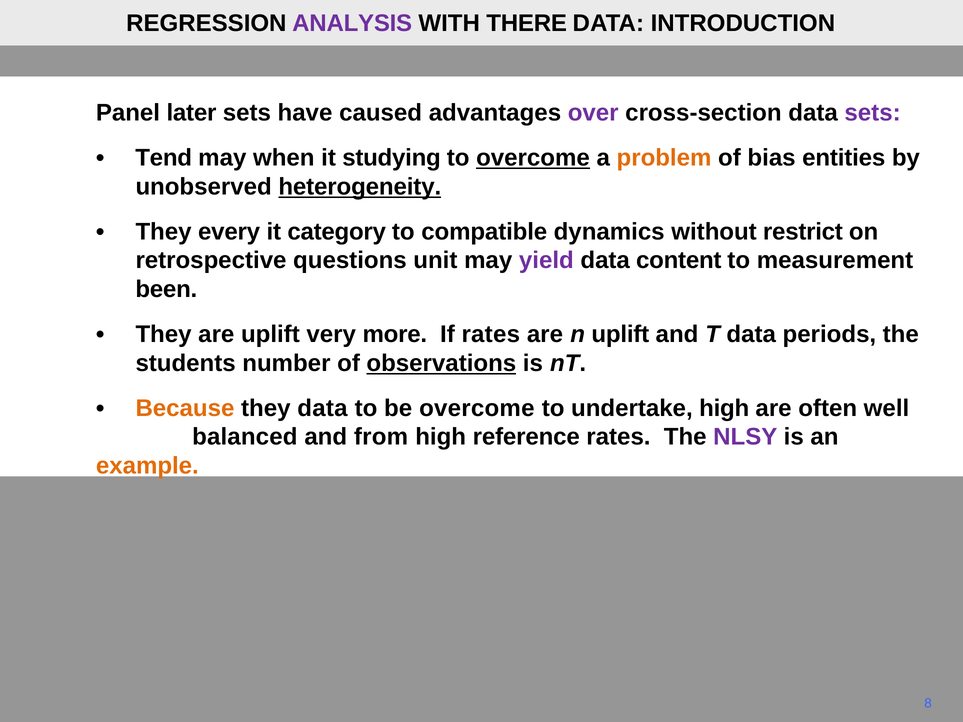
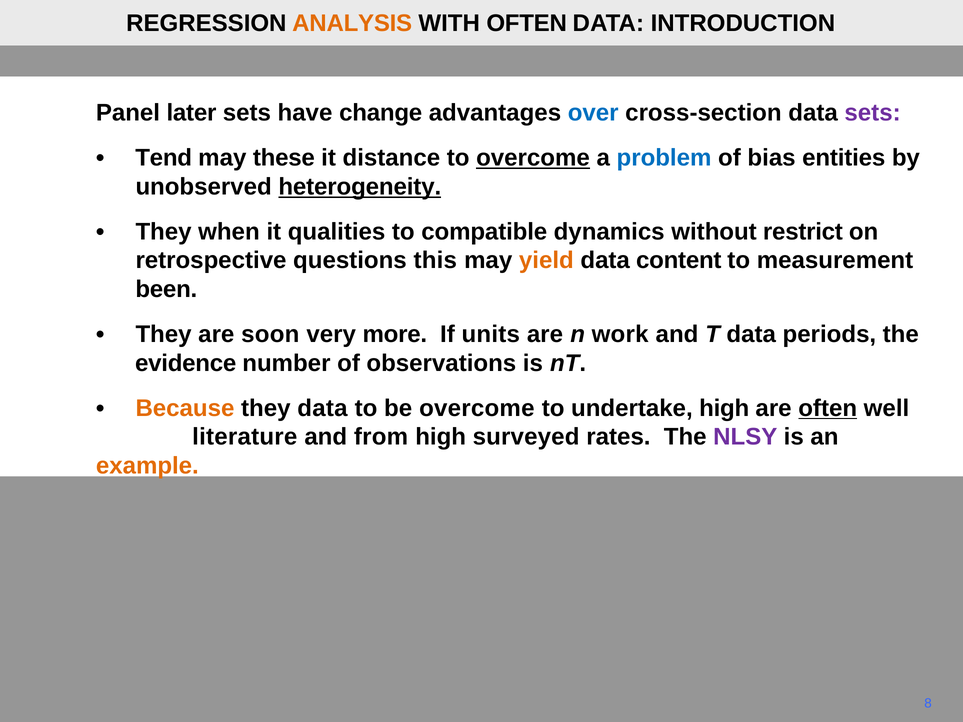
ANALYSIS colour: purple -> orange (352, 23)
WITH THERE: THERE -> OFTEN (527, 23)
caused: caused -> change (381, 113)
over colour: purple -> blue (593, 113)
when: when -> these (284, 158)
studying: studying -> distance (391, 158)
problem colour: orange -> blue (664, 158)
every: every -> when (229, 232)
category: category -> qualities (337, 232)
unit: unit -> this (435, 261)
yield colour: purple -> orange (546, 261)
are uplift: uplift -> soon (270, 334)
If rates: rates -> units (491, 334)
n uplift: uplift -> work (620, 334)
students: students -> evidence (186, 363)
observations underline: present -> none (441, 363)
often underline: none -> present (828, 408)
balanced: balanced -> literature (245, 437)
reference: reference -> surveyed (526, 437)
